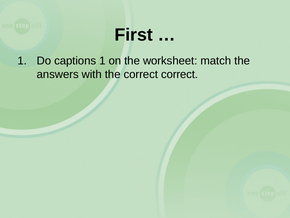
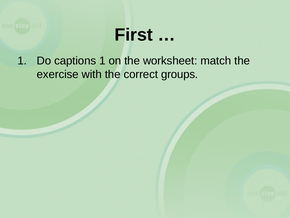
answers: answers -> exercise (58, 74)
correct correct: correct -> groups (180, 74)
